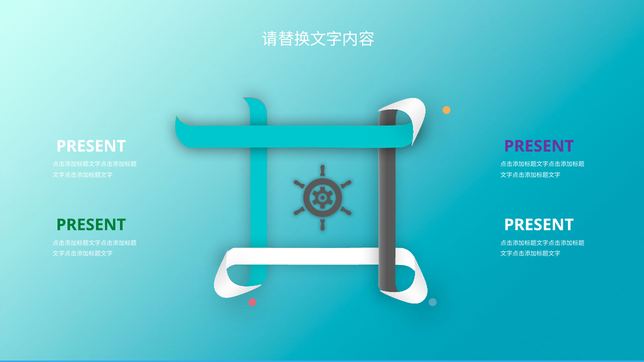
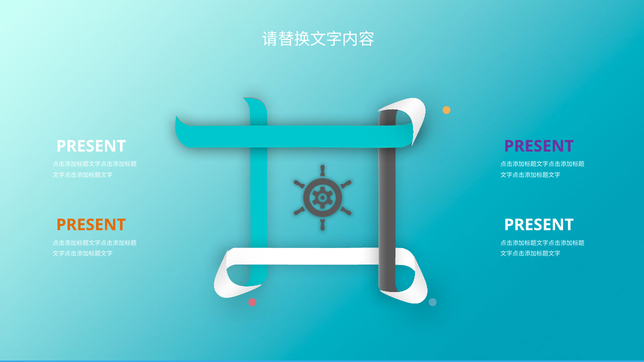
PRESENT colour: green -> orange (91, 225)
